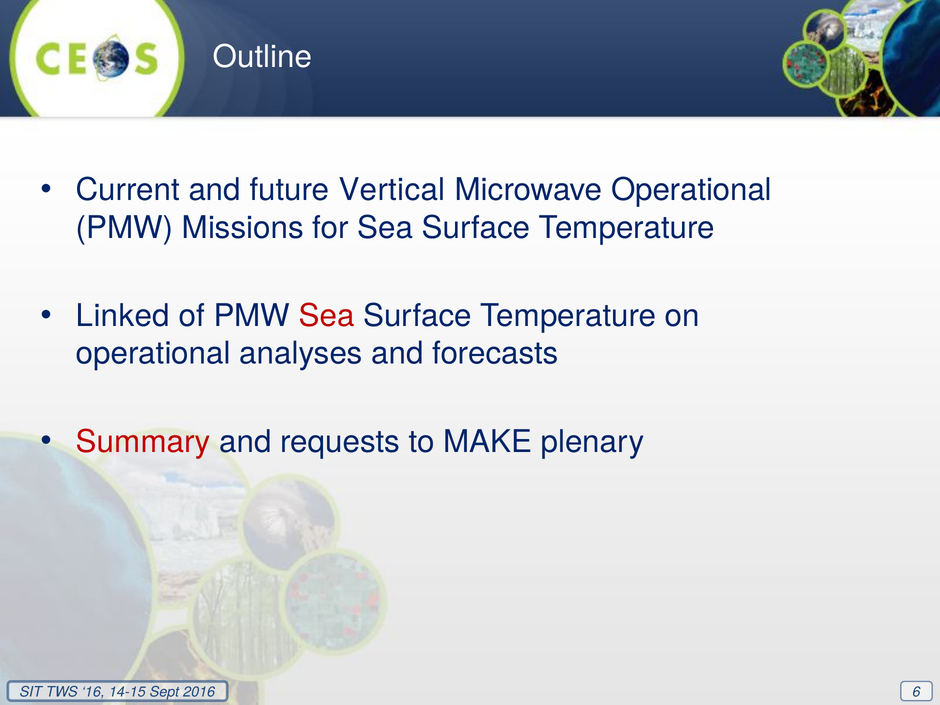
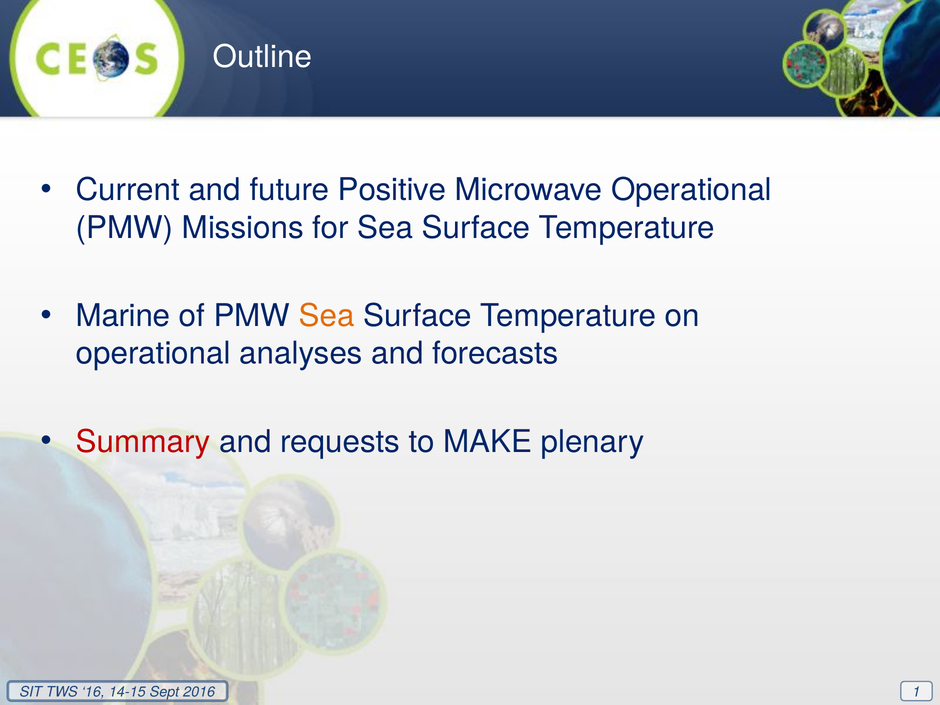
Vertical: Vertical -> Positive (392, 190)
Linked: Linked -> Marine (123, 316)
Sea colour: red -> orange (327, 316)
6: 6 -> 1 (916, 692)
